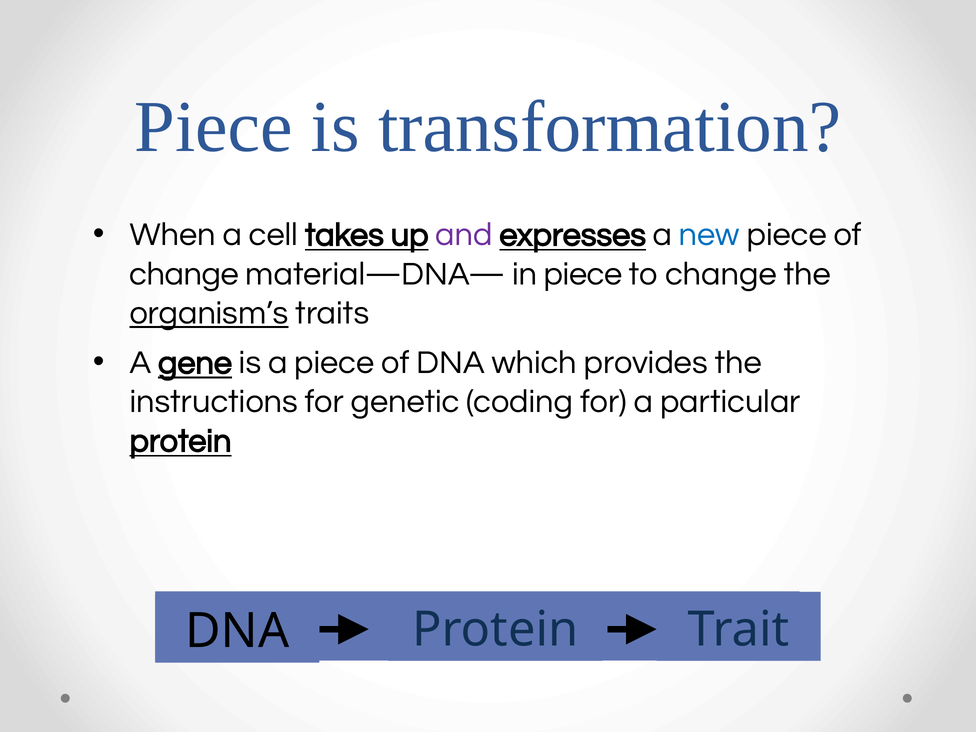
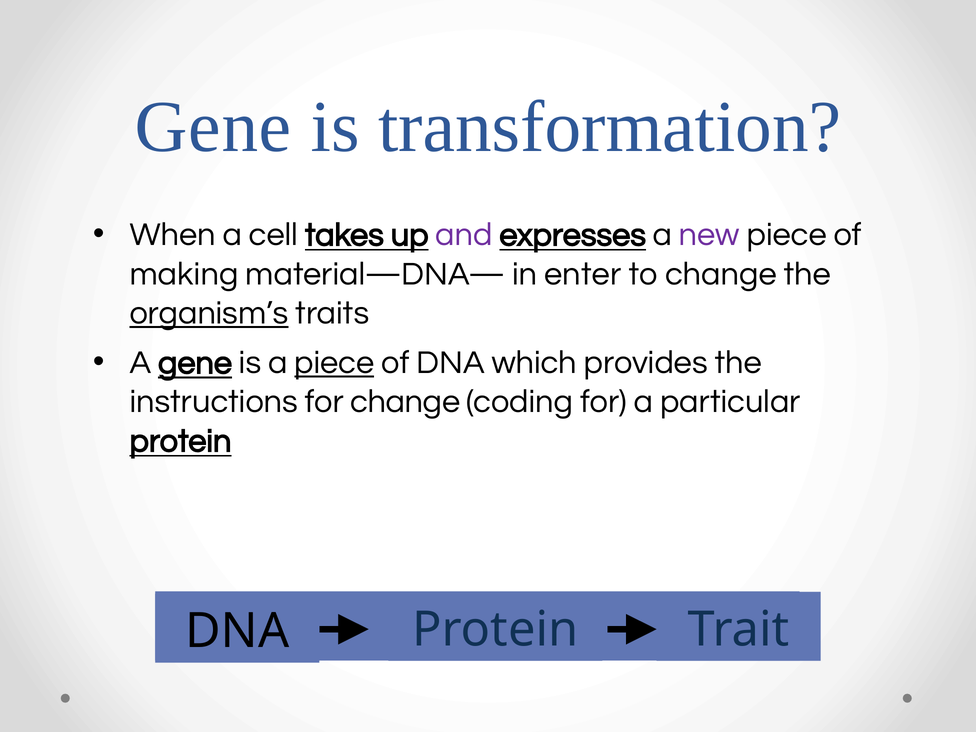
Piece: Piece -> Gene (213, 127)
new colour: blue -> purple (709, 235)
change: change -> making (184, 274)
in piece: piece -> enter (583, 274)
piece underline: none -> present (334, 363)
for genetic: genetic -> change (405, 402)
